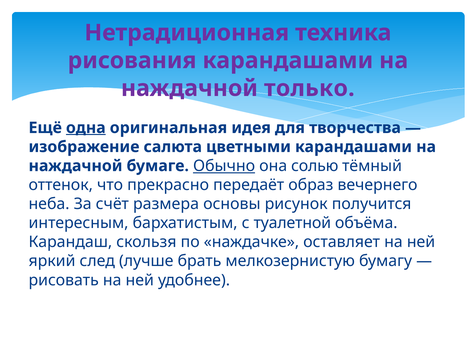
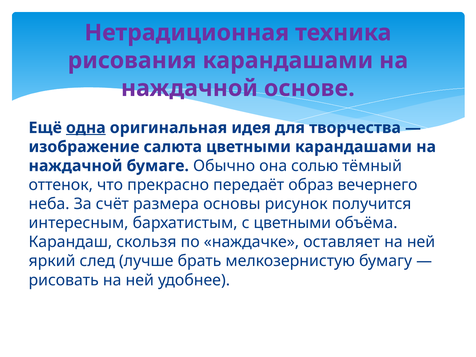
только: только -> основе (309, 88)
Обычно underline: present -> none (224, 166)
с туалетной: туалетной -> цветными (292, 223)
